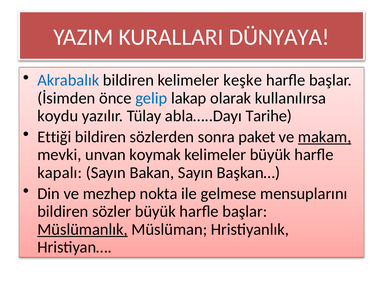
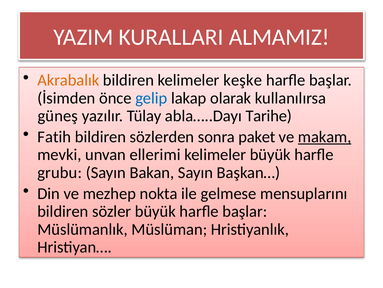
DÜNYAYA: DÜNYAYA -> ALMAMIZ (279, 37)
Akrabalık colour: blue -> orange (68, 80)
koydu: koydu -> güneş (58, 116)
Ettiği: Ettiği -> Fatih (54, 137)
koymak: koymak -> ellerimi (155, 154)
kapalı: kapalı -> grubu (60, 172)
Müslümanlık underline: present -> none (83, 229)
